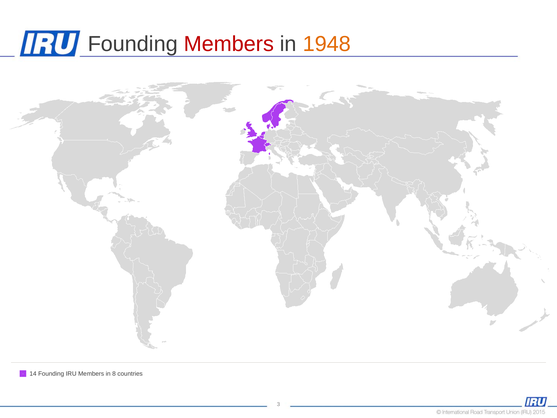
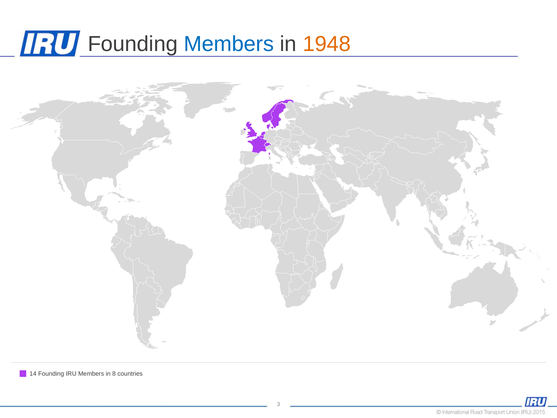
Members colour: red -> blue (229, 44)
